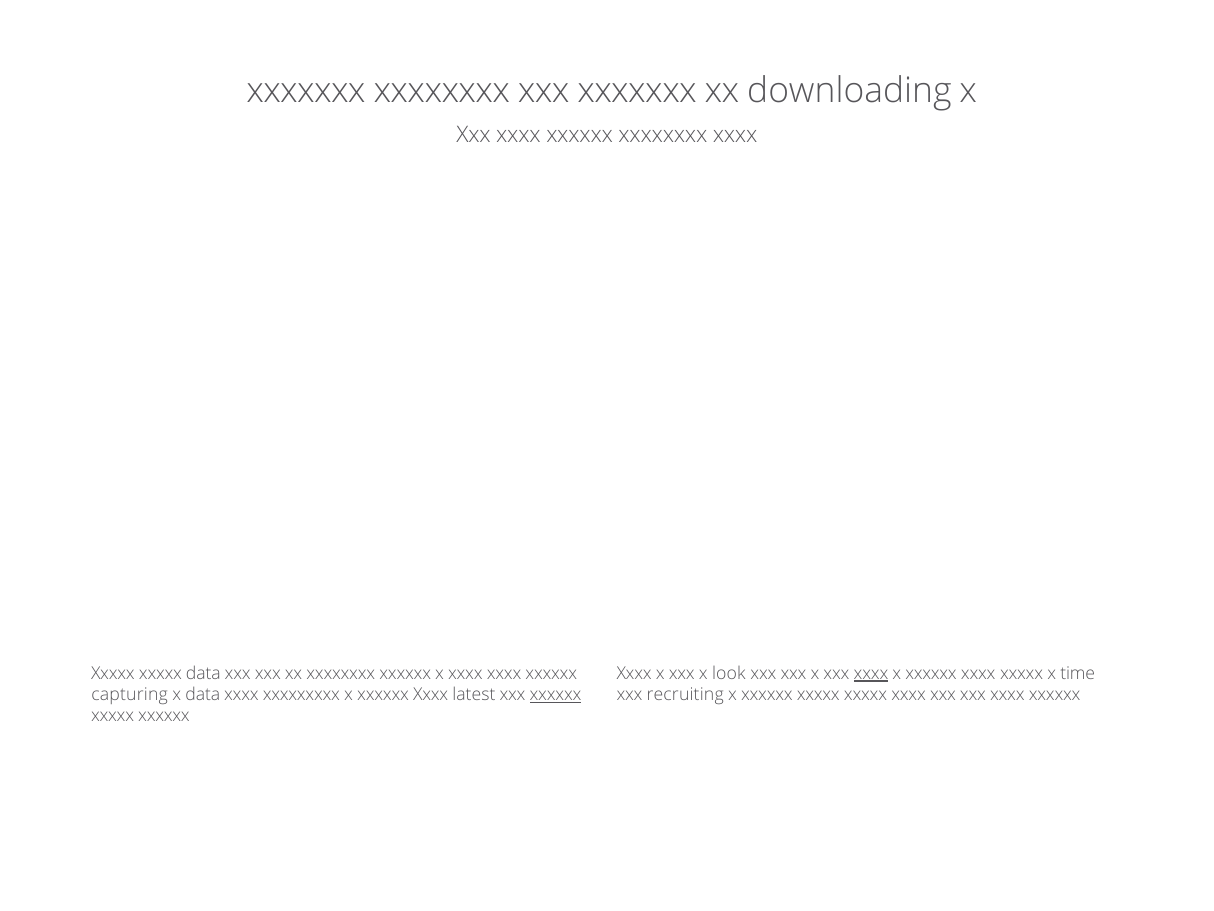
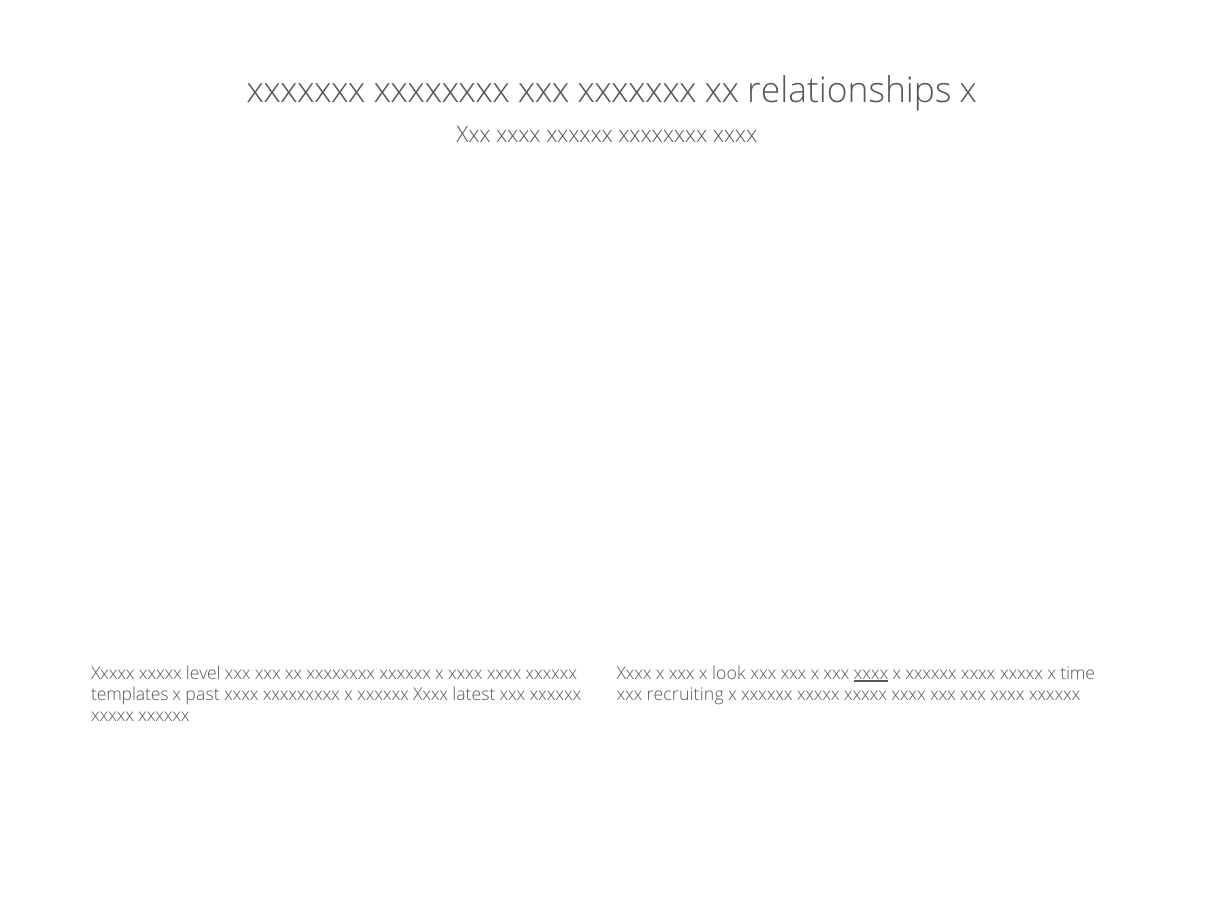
downloading: downloading -> relationships (849, 91)
xxxxx data: data -> level (203, 673)
capturing: capturing -> templates (130, 694)
x data: data -> past (203, 694)
xxxxxx underline: present -> none (556, 694)
